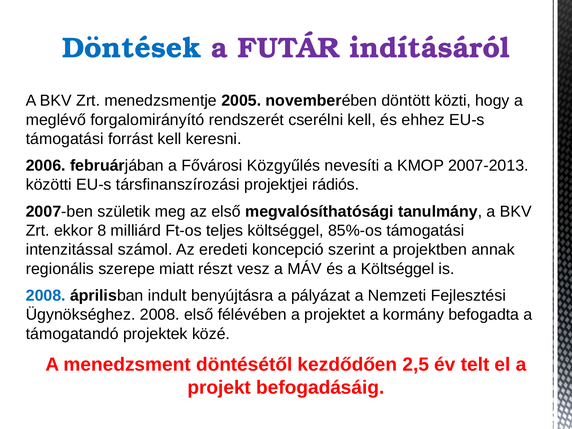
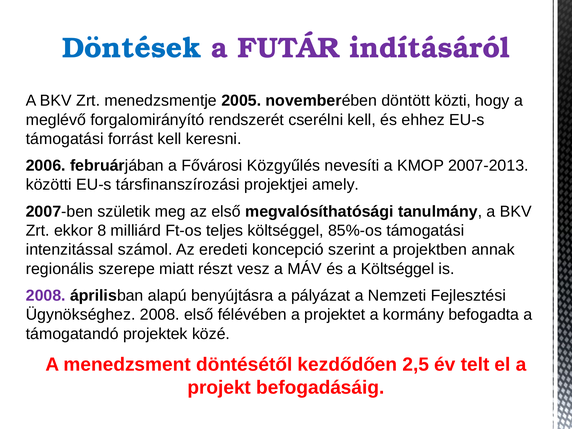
rádiós: rádiós -> amely (336, 185)
2008 colour: blue -> purple (46, 296)
indult: indult -> alapú (167, 296)
